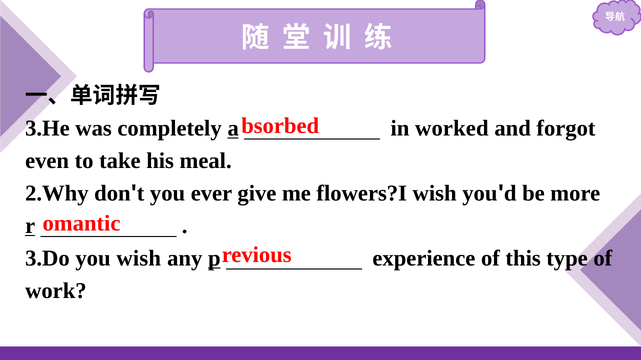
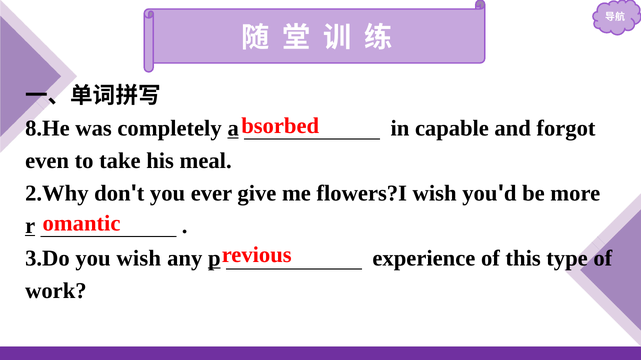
3.He: 3.He -> 8.He (47, 128)
worked: worked -> capable (452, 128)
